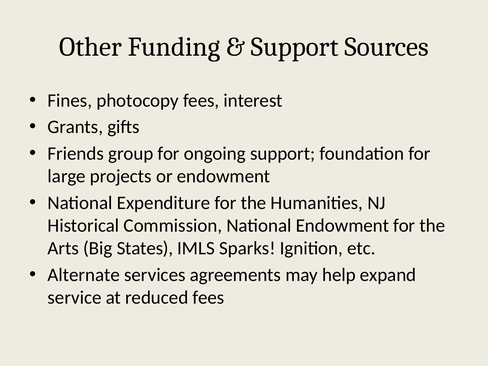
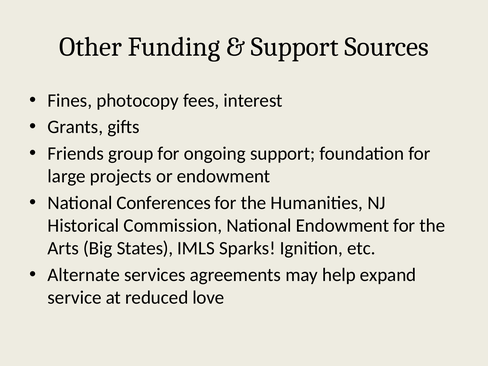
Expenditure: Expenditure -> Conferences (164, 203)
reduced fees: fees -> love (208, 298)
